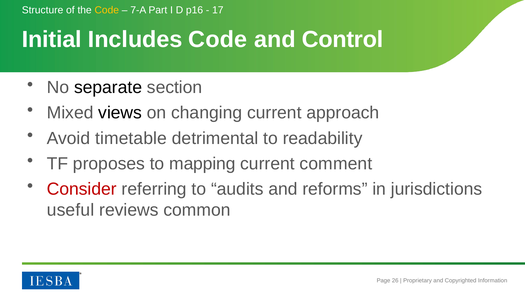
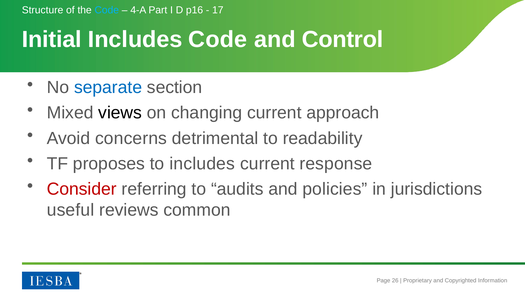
Code colour: yellow -> light blue (107, 10)
7-A: 7-A -> 4-A (138, 10)
separate colour: black -> blue (108, 88)
timetable: timetable -> concerns (131, 138)
to mapping: mapping -> includes (202, 164)
comment: comment -> response (336, 164)
reforms: reforms -> policies (335, 189)
